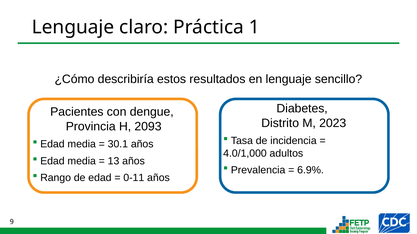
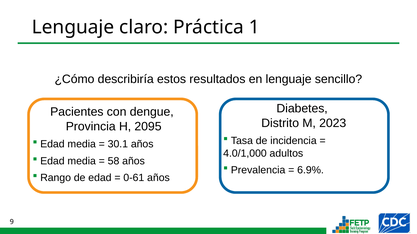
2093: 2093 -> 2095 (148, 127)
13: 13 -> 58 (114, 161)
0-11: 0-11 -> 0-61 (134, 178)
